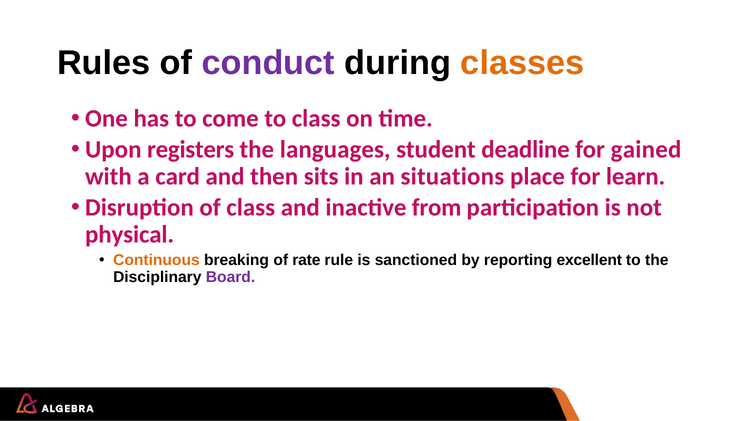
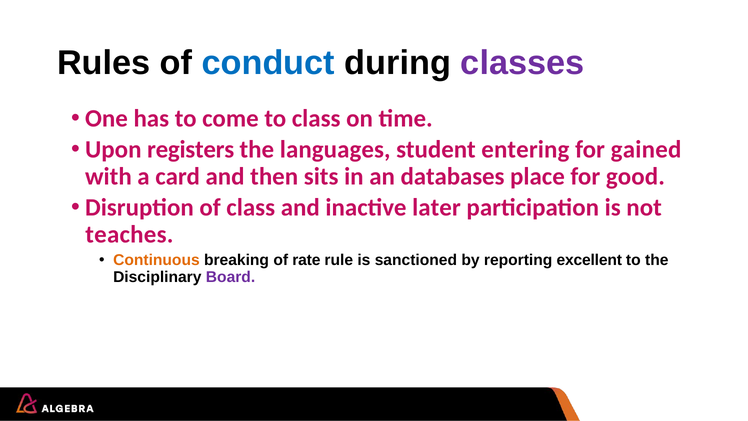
conduct colour: purple -> blue (268, 63)
classes colour: orange -> purple (522, 63)
deadline: deadline -> entering (525, 149)
situations: situations -> databases (453, 176)
learn: learn -> good (635, 176)
from: from -> later (436, 207)
physical: physical -> teaches (129, 234)
